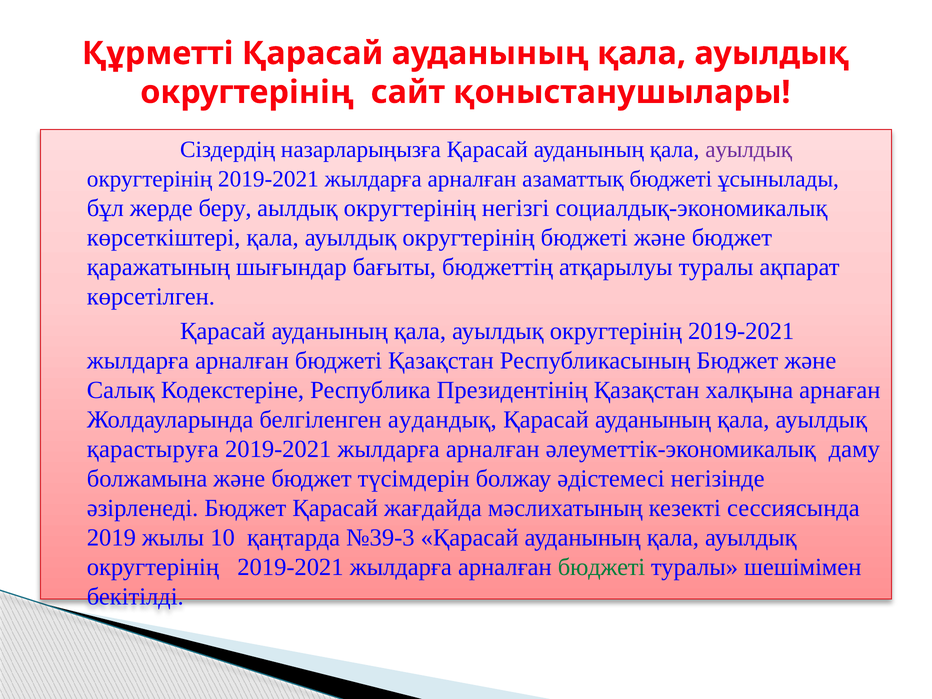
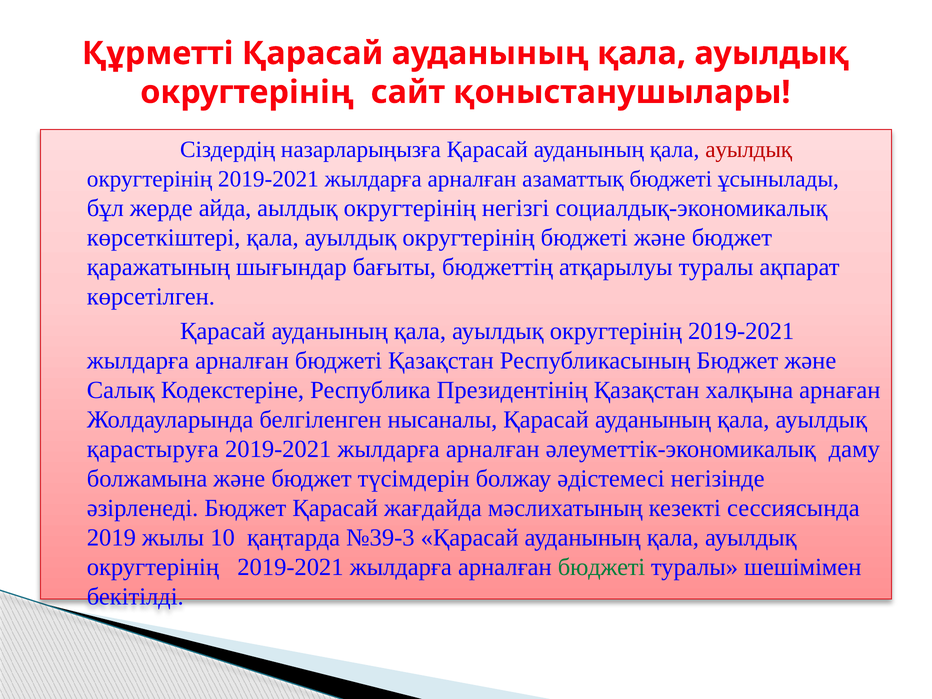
ауылдық colour: purple -> red (749, 150)
беру: беру -> айда (225, 208)
аудандық: аудандық -> нысаналы (442, 420)
